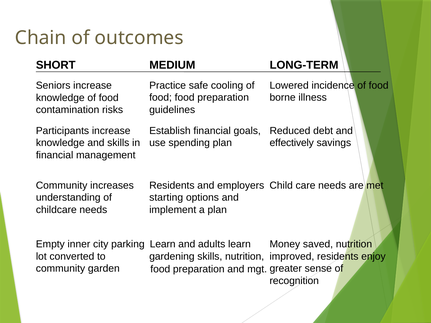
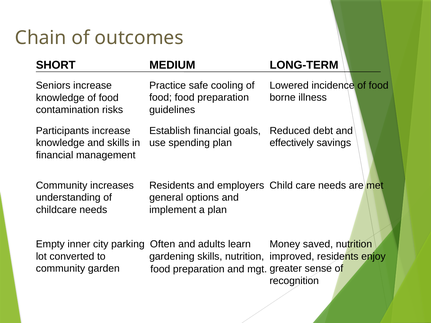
starting: starting -> general (166, 198)
Learn: Learn -> Often (163, 244)
